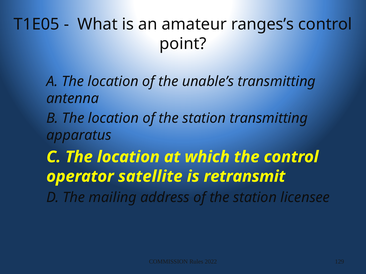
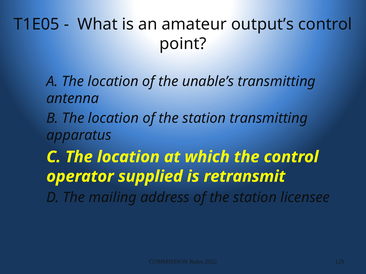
ranges’s: ranges’s -> output’s (262, 24)
satellite: satellite -> supplied (150, 177)
